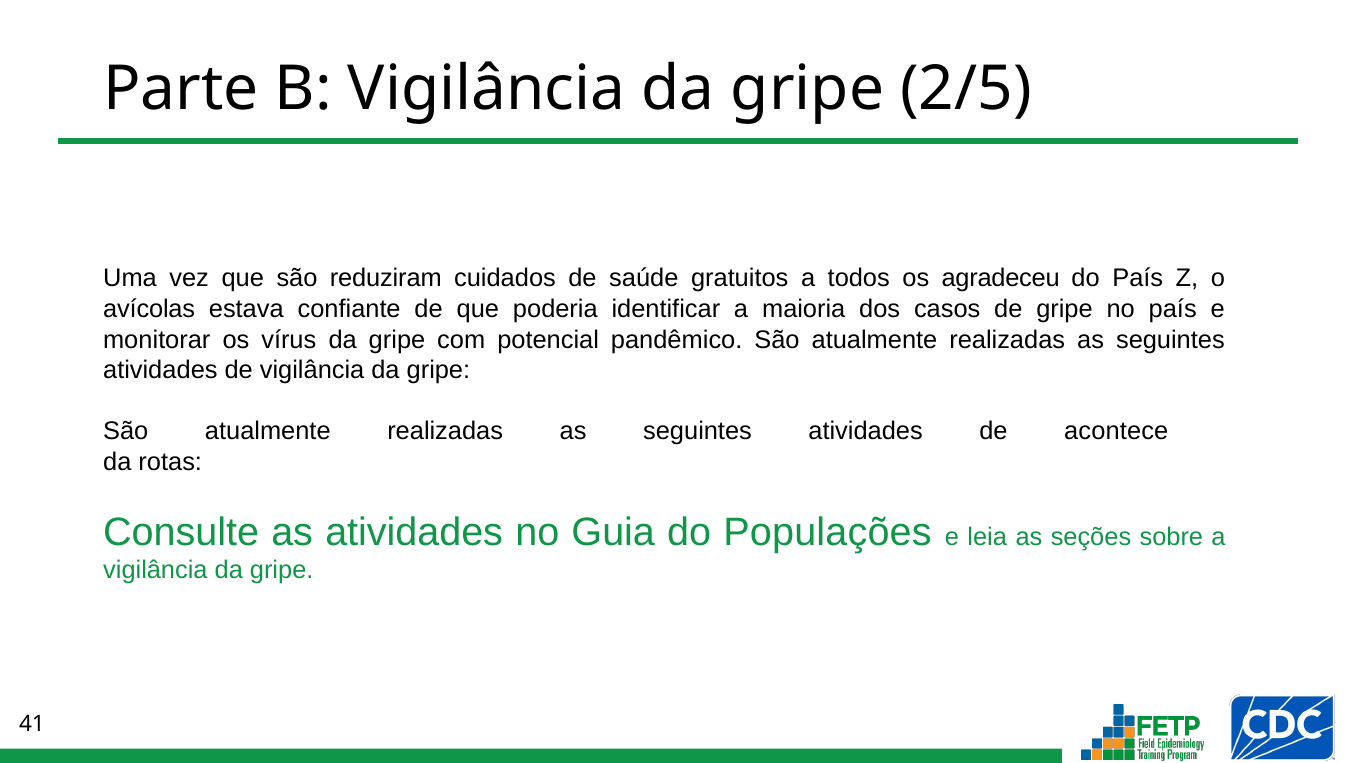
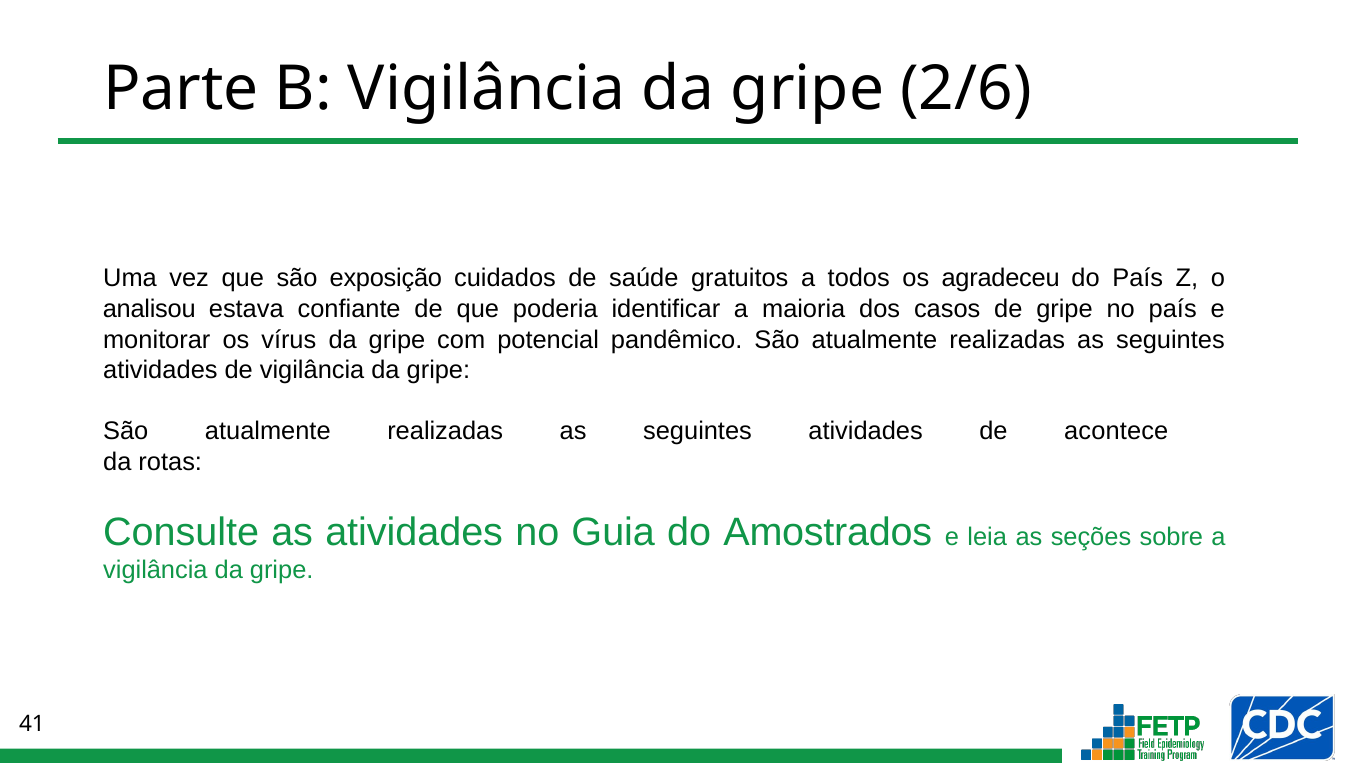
2/5: 2/5 -> 2/6 (966, 89)
reduziram: reduziram -> exposição (386, 278)
avícolas: avícolas -> analisou (149, 309)
Populações: Populações -> Amostrados (828, 532)
